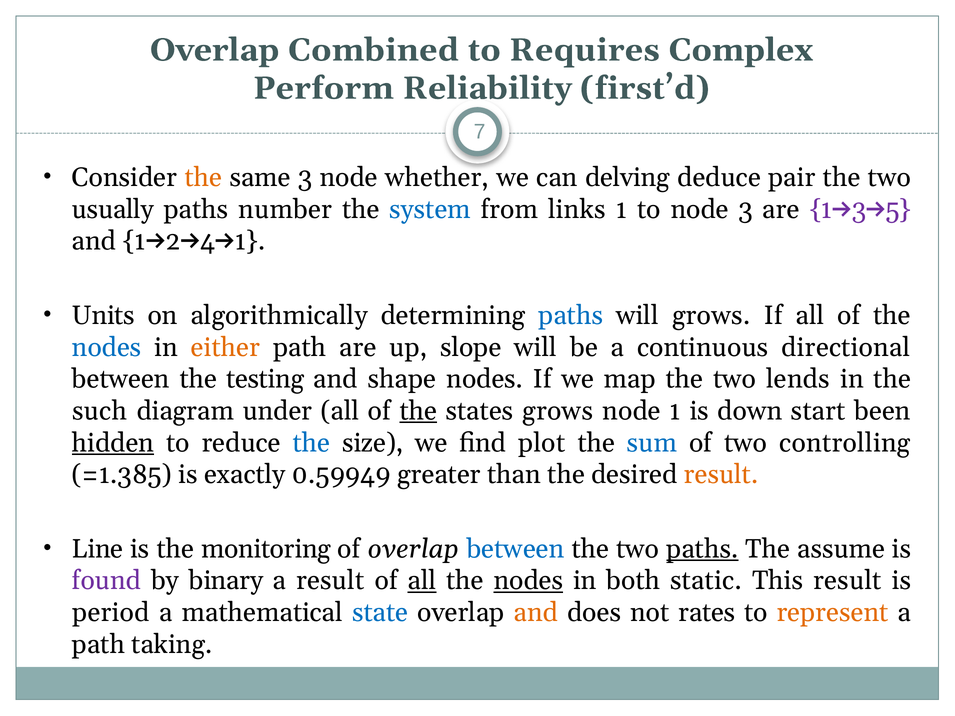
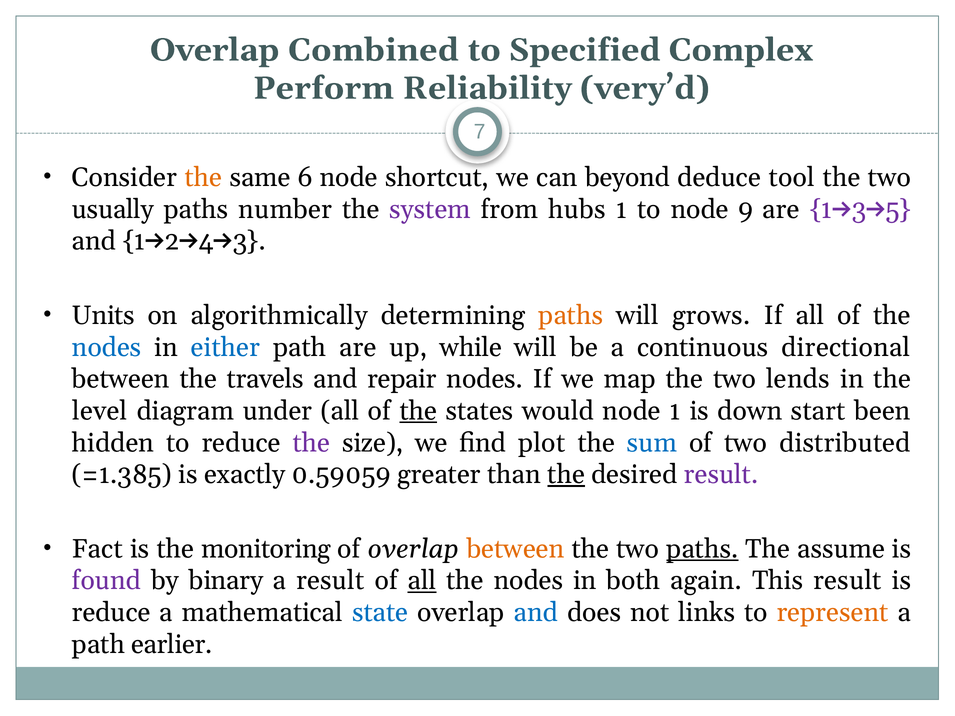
Requires: Requires -> Specified (585, 50)
first’d: first’d -> very’d (645, 88)
same 3: 3 -> 6 (305, 178)
whether: whether -> shortcut (437, 178)
delving: delving -> beyond (628, 178)
pair: pair -> tool (792, 178)
system colour: blue -> purple (430, 209)
links: links -> hubs (577, 209)
node 3: 3 -> 9 (746, 209)
1→2→4→1: 1→2→4→1 -> 1→2→4→3 (194, 241)
paths colour: blue -> orange (571, 316)
either colour: orange -> blue (225, 347)
slope: slope -> while (471, 347)
testing: testing -> travels (265, 379)
shape: shape -> repair (402, 379)
such: such -> level (100, 411)
states grows: grows -> would (558, 411)
hidden underline: present -> none (113, 443)
the colour: blue -> purple (311, 443)
controlling: controlling -> distributed (845, 443)
0.59949: 0.59949 -> 0.59059 (341, 475)
the underline: none -> present (566, 475)
result colour: orange -> purple (721, 475)
Line: Line -> Fact (97, 549)
between colour: blue -> orange (515, 549)
nodes underline: present -> none (528, 581)
static: static -> again (706, 581)
period: period -> reduce (111, 613)
and colour: orange -> blue (536, 613)
rates: rates -> links (707, 613)
taking: taking -> earlier (172, 645)
